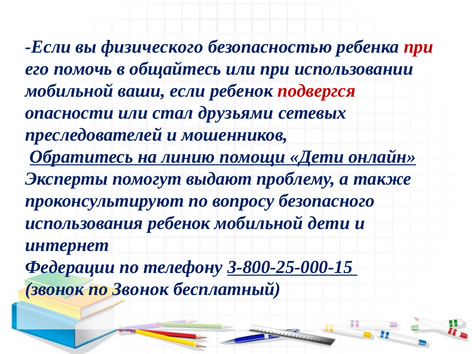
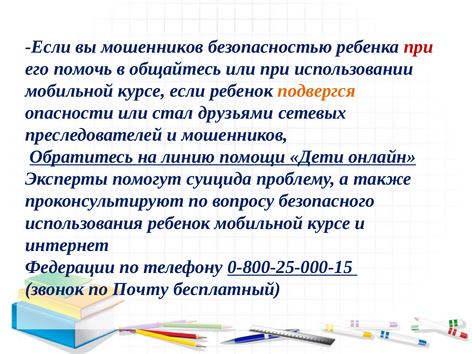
вы физического: физического -> мошенников (152, 47)
ваши: ваши -> курсе (142, 91)
подвергся colour: red -> orange (317, 91)
выдают: выдают -> суицида (219, 179)
дети: дети -> курсе (329, 223)
3-800-25-000-15: 3-800-25-000-15 -> 0-800-25-000-15 (290, 267)
по Звонок: Звонок -> Почту (141, 289)
